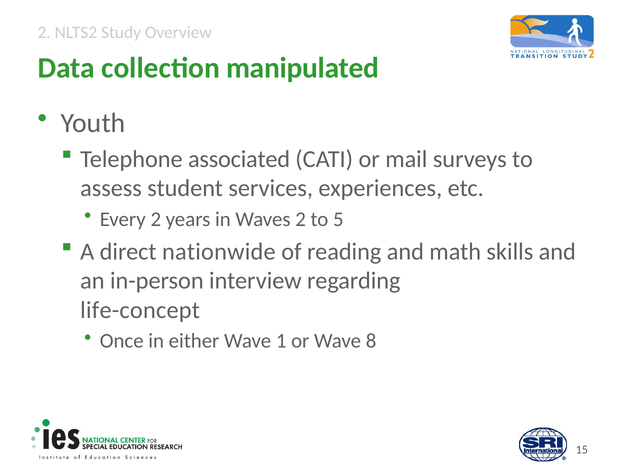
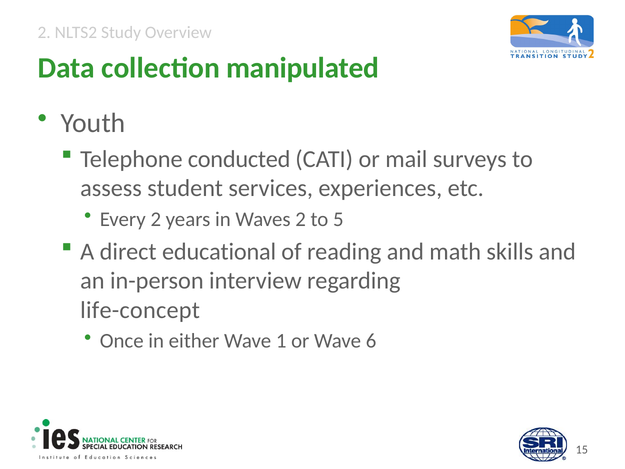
associated: associated -> conducted (239, 159)
nationwide: nationwide -> educational (219, 251)
8: 8 -> 6 (371, 341)
